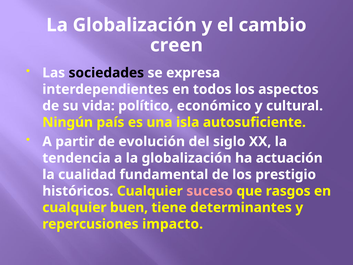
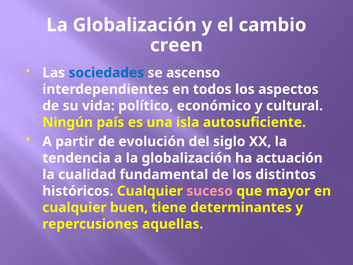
sociedades colour: black -> blue (106, 73)
expresa: expresa -> ascenso (193, 73)
prestigio: prestigio -> distintos (286, 174)
rasgos: rasgos -> mayor (288, 191)
impacto: impacto -> aquellas (173, 224)
